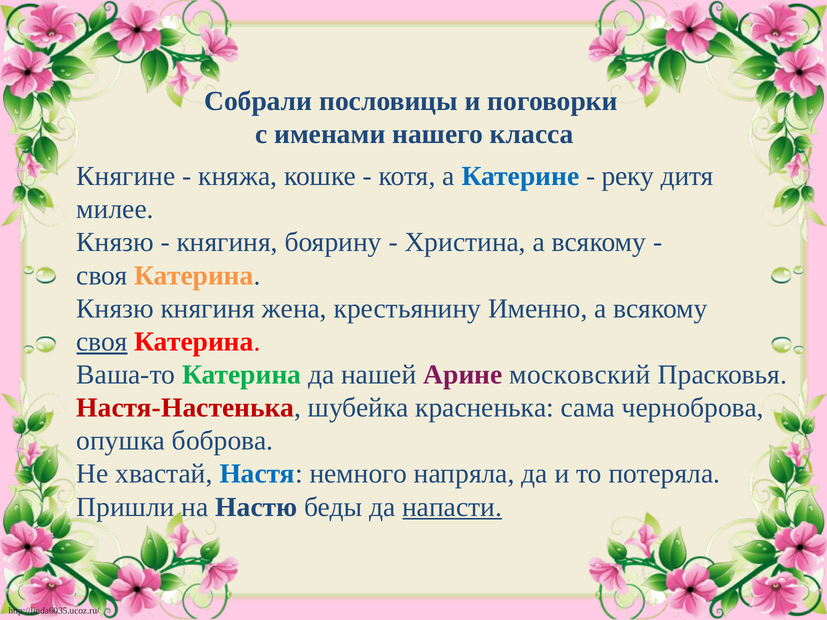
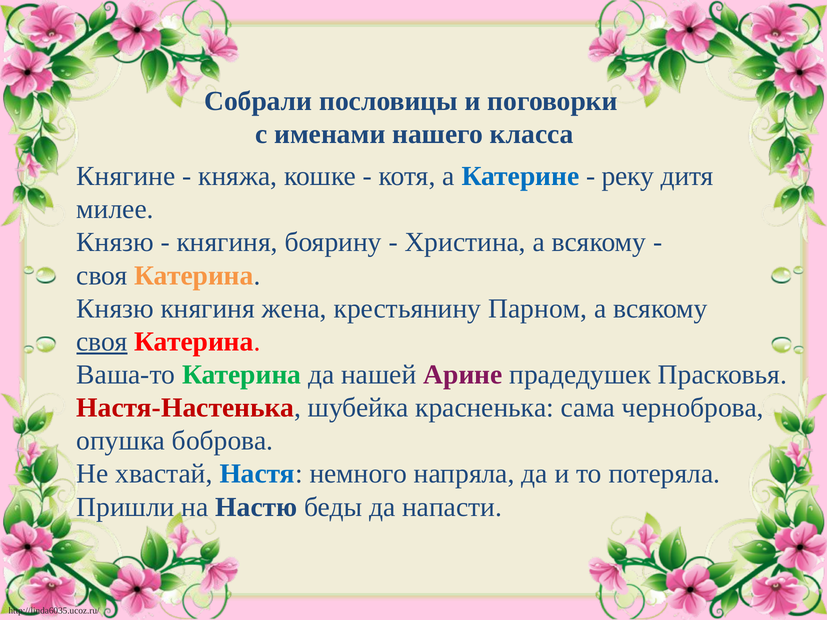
Именно: Именно -> Парном (538, 309)
московский: московский -> прадедушек (580, 375)
напасти underline: present -> none (452, 507)
